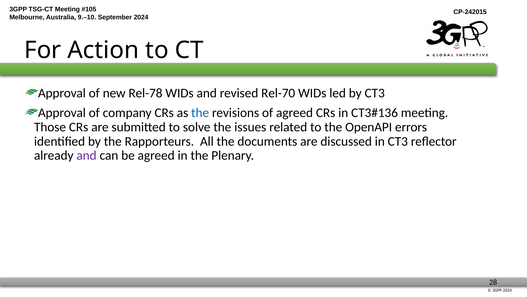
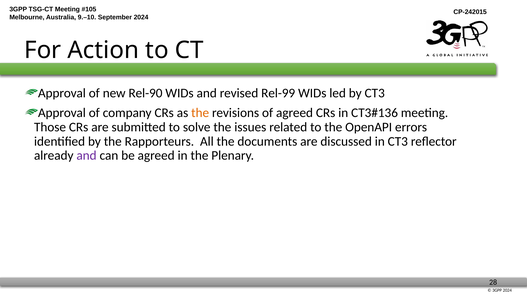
Rel-78: Rel-78 -> Rel-90 (145, 93)
Rel-70: Rel-70 -> Rel-99 (278, 93)
the colour: blue -> orange (200, 113)
